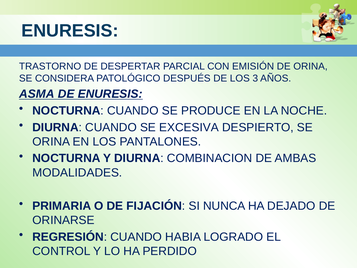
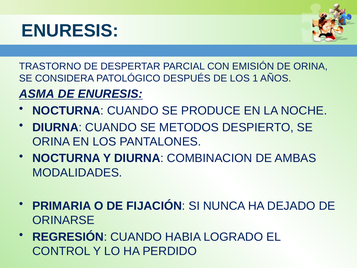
3: 3 -> 1 (255, 78)
EXCESIVA: EXCESIVA -> METODOS (189, 127)
